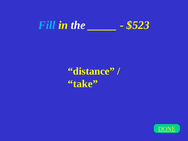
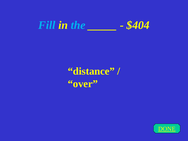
the colour: white -> light blue (78, 25)
$523: $523 -> $404 (138, 25)
take: take -> over (83, 84)
